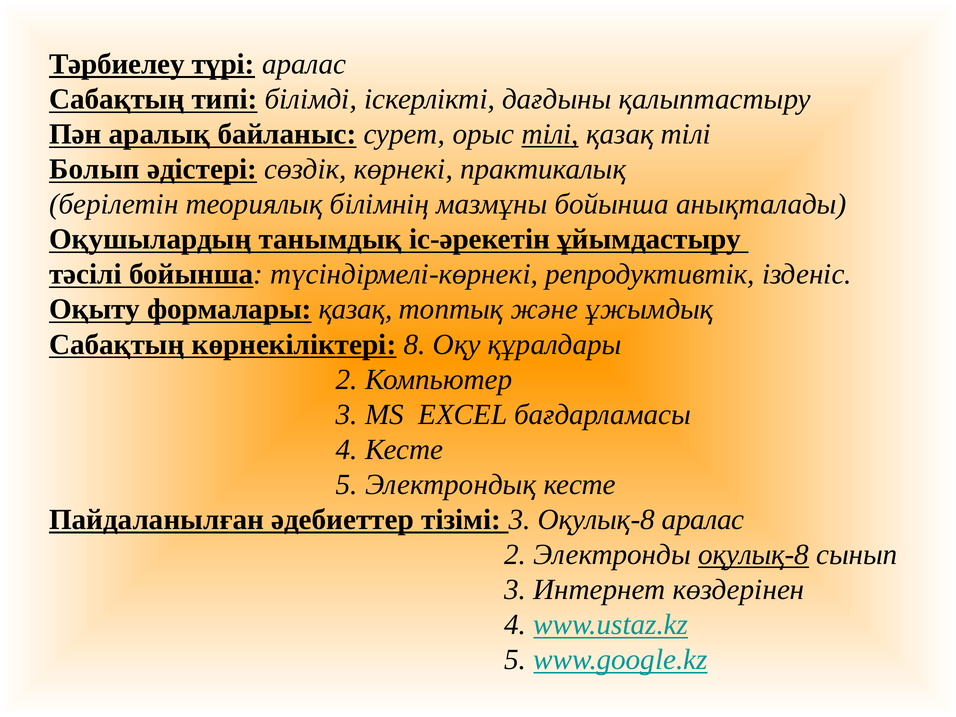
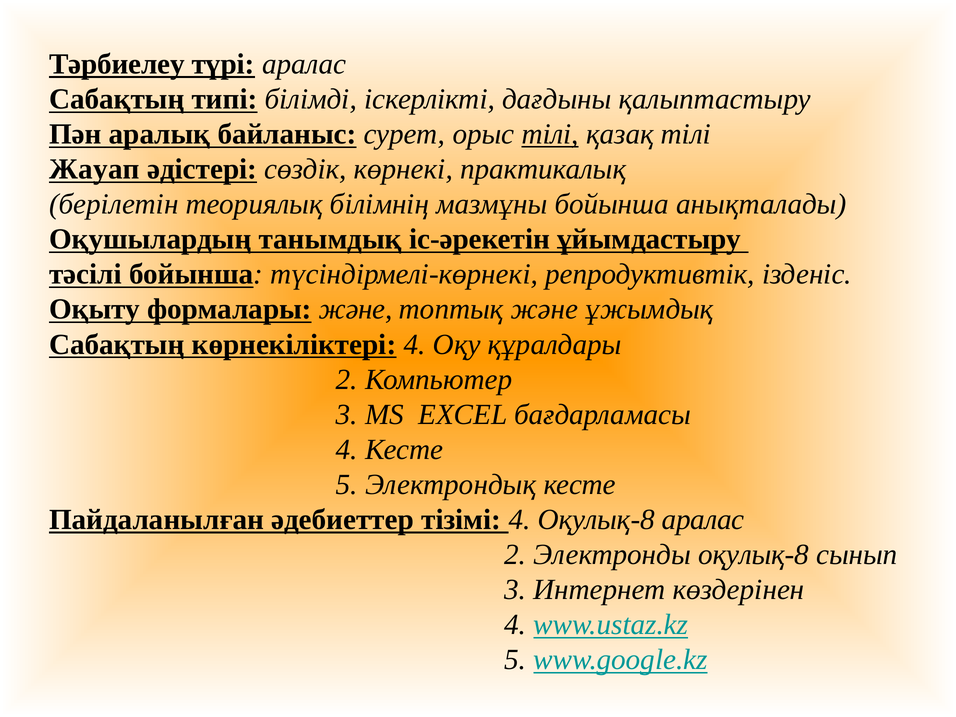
Болып: Болып -> Жауап (94, 169)
формалары қазақ: қазақ -> және (356, 309)
көрнекіліктері 8: 8 -> 4 (415, 344)
тізімі 3: 3 -> 4 (520, 520)
оқулық-8 underline: present -> none (754, 555)
